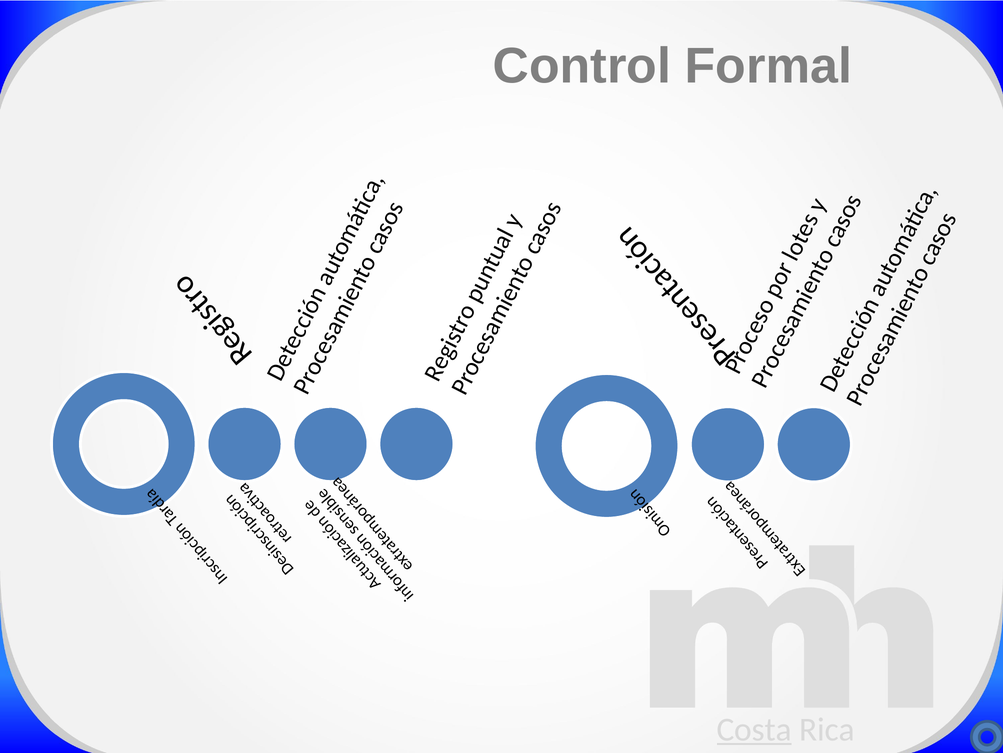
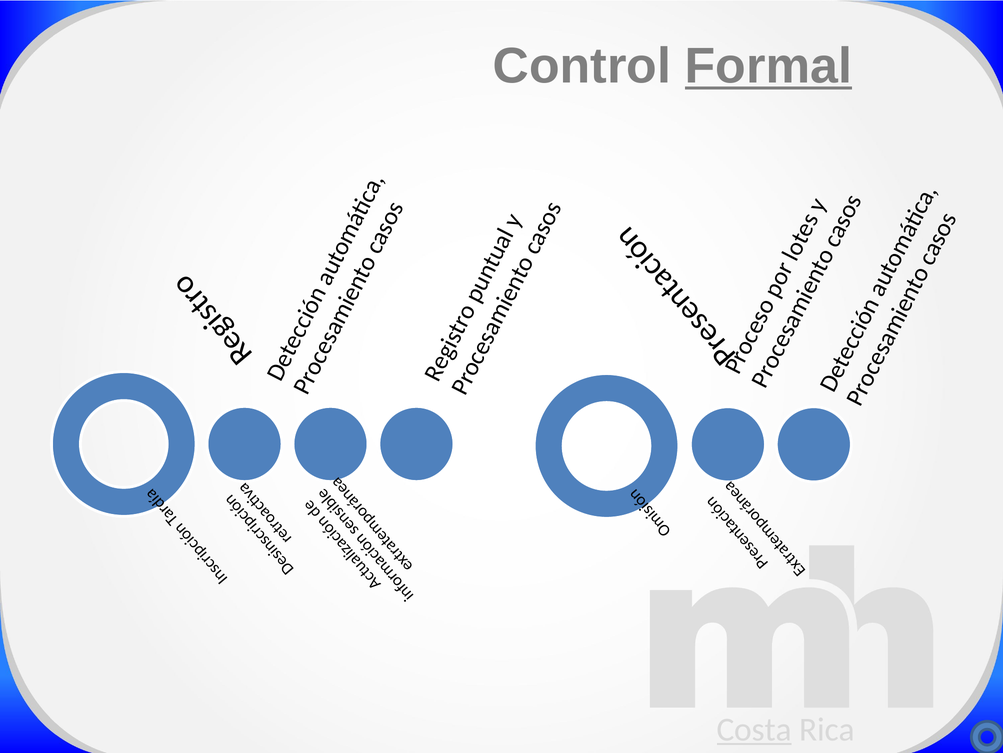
Formal underline: none -> present (768, 66)
